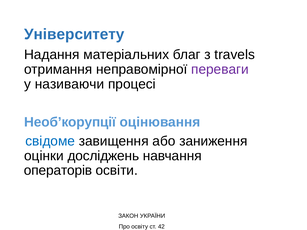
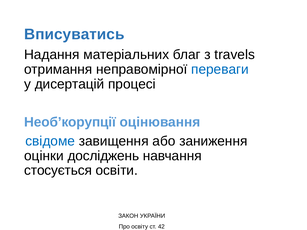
Університету: Університету -> Вписуватись (74, 34)
переваги colour: purple -> blue (220, 69)
називаючи: називаючи -> дисертацій (70, 84)
операторів: операторів -> стосується (58, 171)
